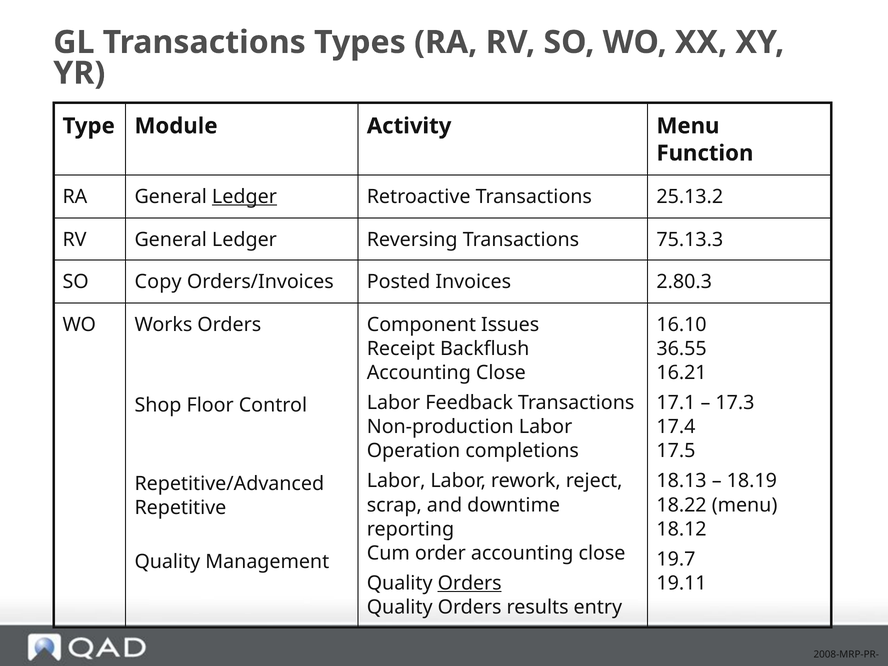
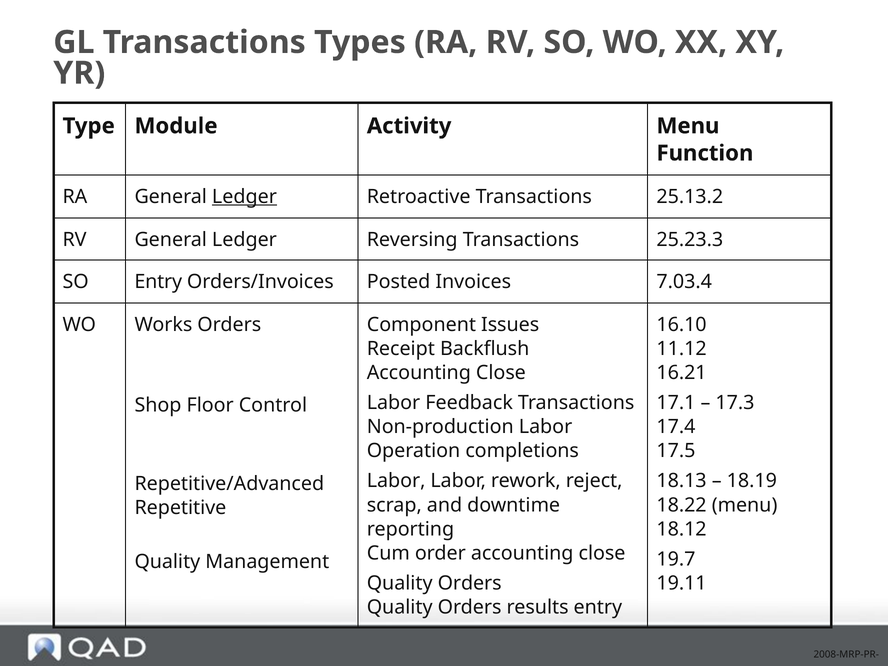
75.13.3: 75.13.3 -> 25.23.3 (690, 240)
SO Copy: Copy -> Entry (158, 282)
2.80.3: 2.80.3 -> 7.03.4 (684, 282)
36.55: 36.55 -> 11.12 (682, 349)
Orders underline: present -> none (470, 583)
